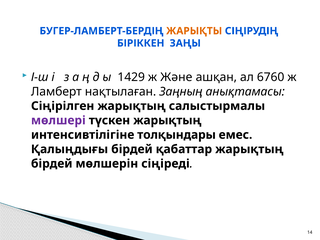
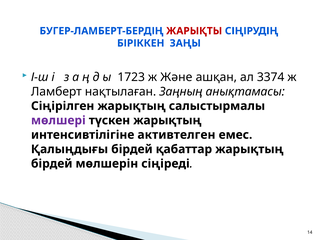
ЖАРЫҚТЫ colour: orange -> red (194, 31)
1429: 1429 -> 1723 (131, 77)
6760: 6760 -> 3374 (271, 77)
толқындары: толқындары -> активтелген (176, 135)
